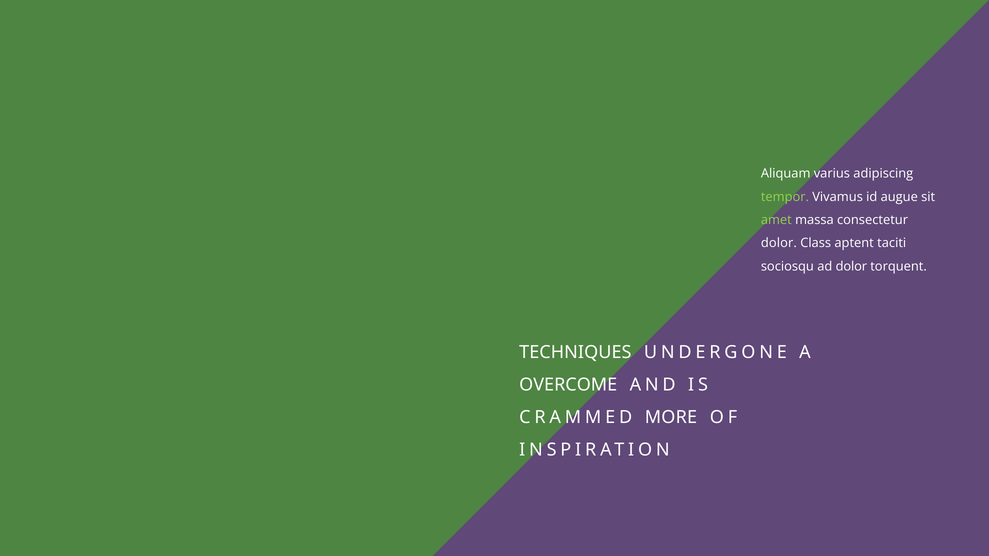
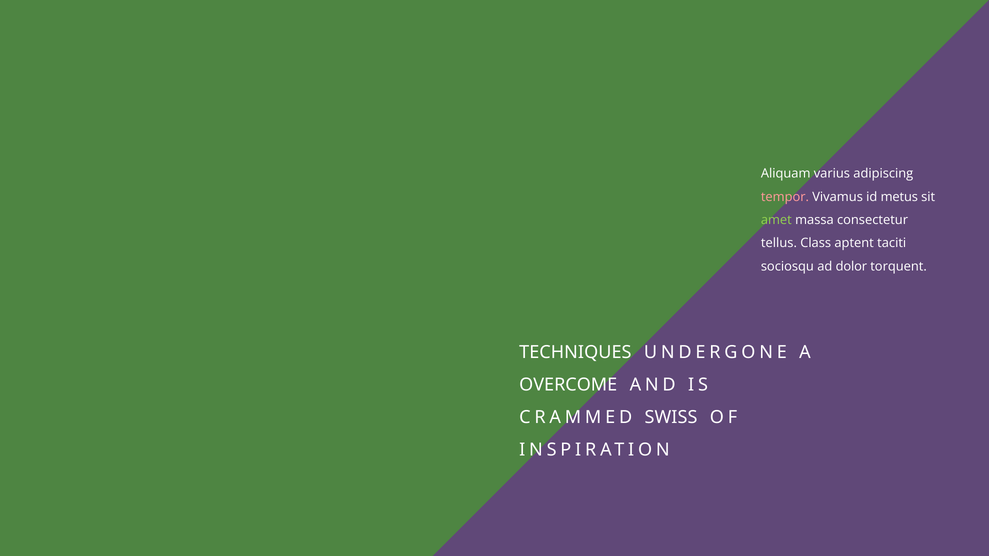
tempor colour: light green -> pink (785, 197)
augue: augue -> metus (899, 197)
dolor: dolor -> tellus (779, 243)
MORE: MORE -> SWISS (671, 418)
